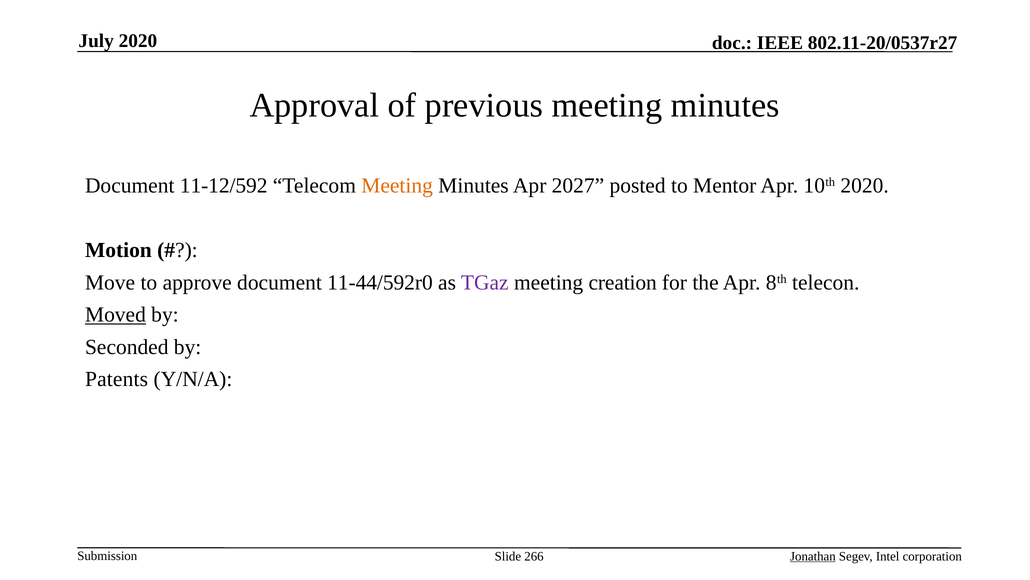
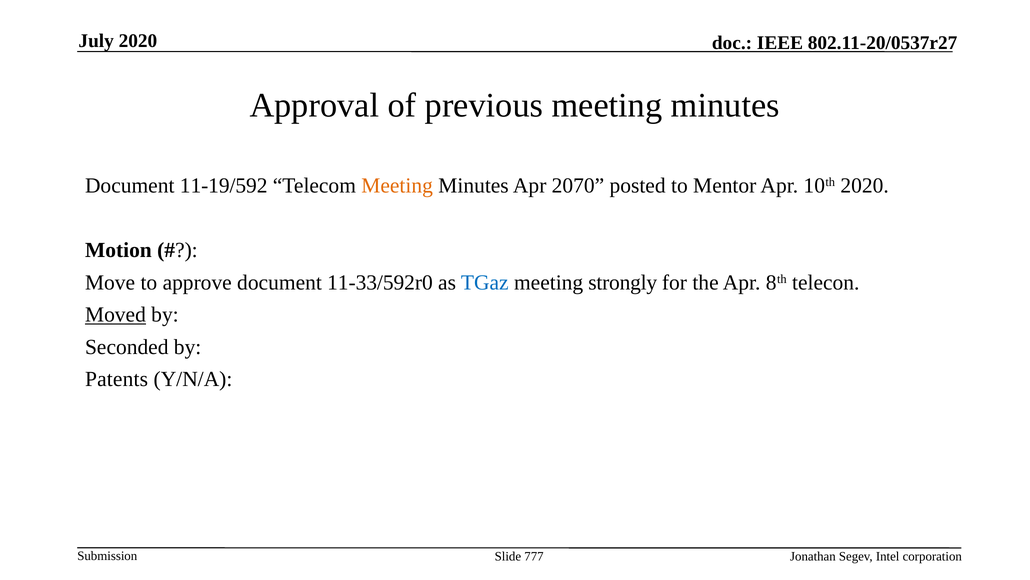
11-12/592: 11-12/592 -> 11-19/592 (224, 186)
2027: 2027 -> 2070 (578, 186)
11-44/592r0: 11-44/592r0 -> 11-33/592r0 (380, 282)
TGaz colour: purple -> blue (485, 282)
creation: creation -> strongly (623, 282)
266: 266 -> 777 (534, 556)
Jonathan underline: present -> none (813, 556)
